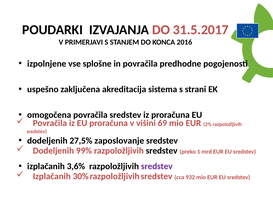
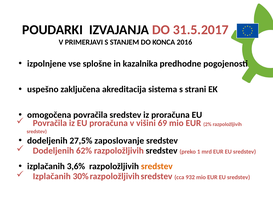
in povračila: povračila -> kazalnika (140, 64)
99%: 99% -> 62% (84, 151)
sredstev colour: purple -> orange (157, 166)
